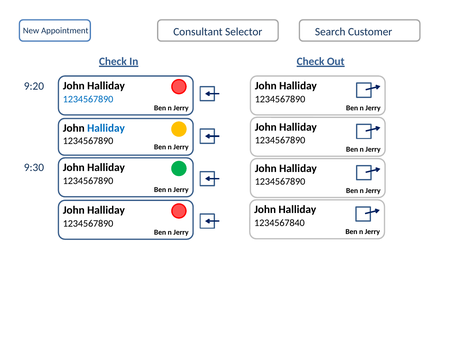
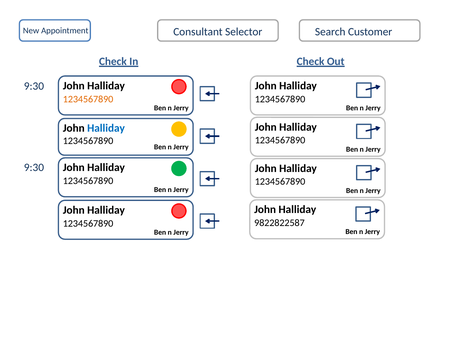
9:20: 9:20 -> 9:30 (34, 86)
1234567890 colour: blue -> orange (88, 99)
1234567840: 1234567840 -> 9822822587 (279, 223)
